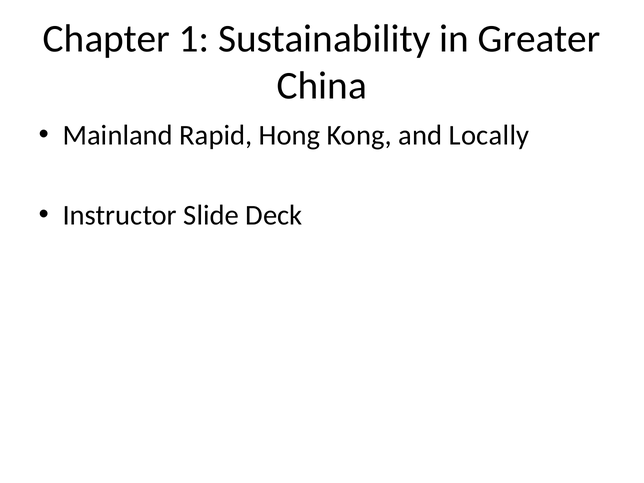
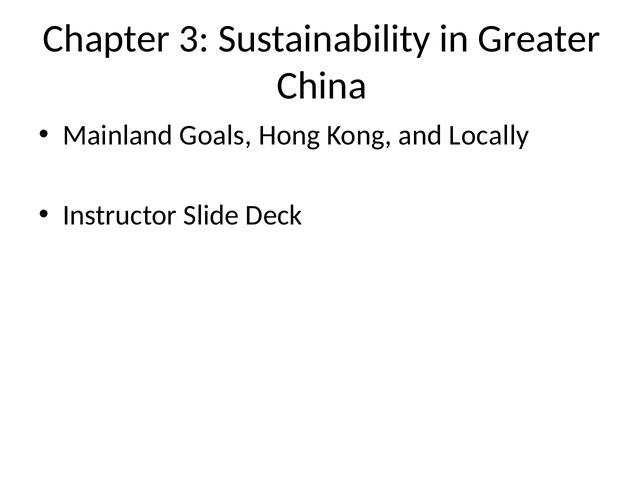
1: 1 -> 3 (194, 39)
Rapid: Rapid -> Goals (216, 135)
